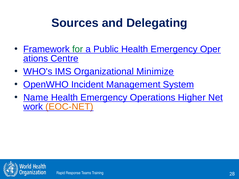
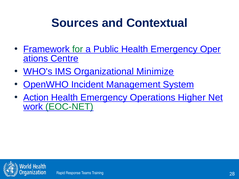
Delegating: Delegating -> Contextual (157, 23)
Name: Name -> Action (36, 98)
EOC-NET colour: orange -> green (69, 107)
